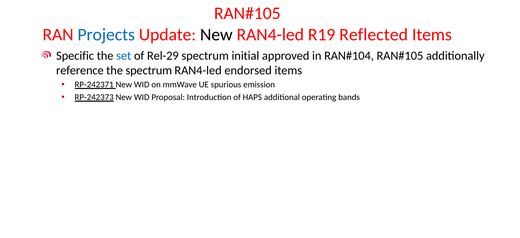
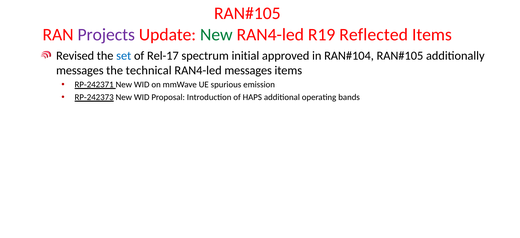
Projects colour: blue -> purple (106, 35)
New colour: black -> green (216, 35)
Specific: Specific -> Revised (75, 56)
Rel-29: Rel-29 -> Rel-17 (163, 56)
reference: reference -> messages (80, 70)
the spectrum: spectrum -> technical (149, 70)
RAN4-led endorsed: endorsed -> messages (248, 70)
